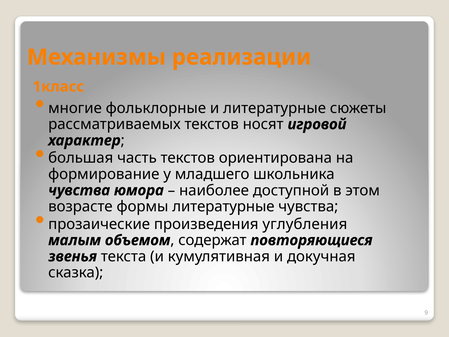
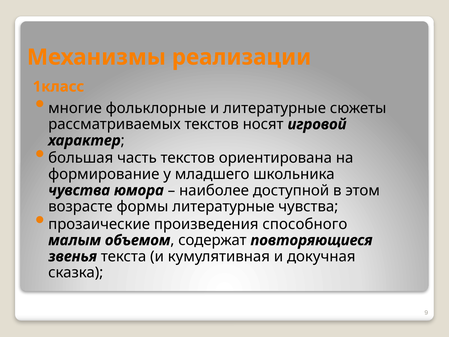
углубления: углубления -> способного (305, 224)
